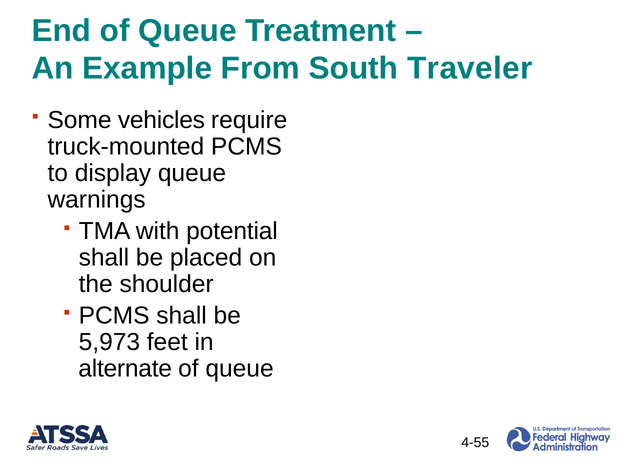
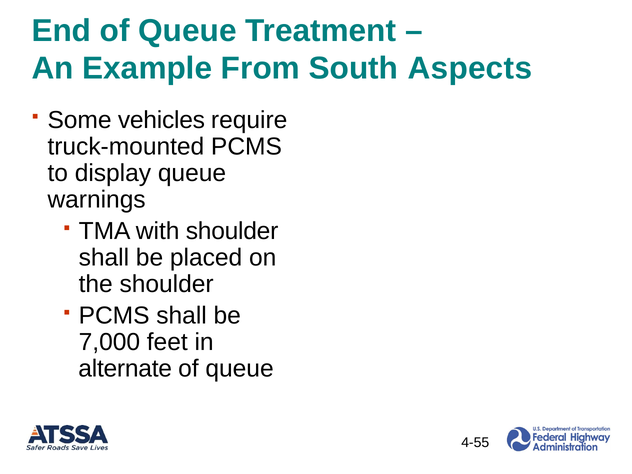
Traveler: Traveler -> Aspects (470, 69)
with potential: potential -> shoulder (232, 231)
5,973: 5,973 -> 7,000 (109, 342)
